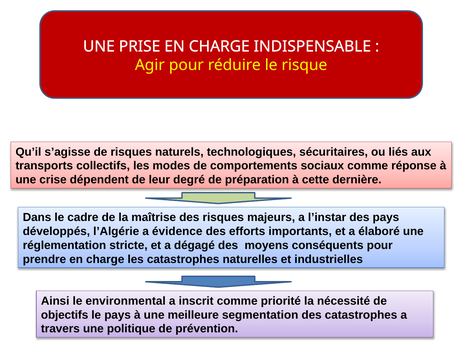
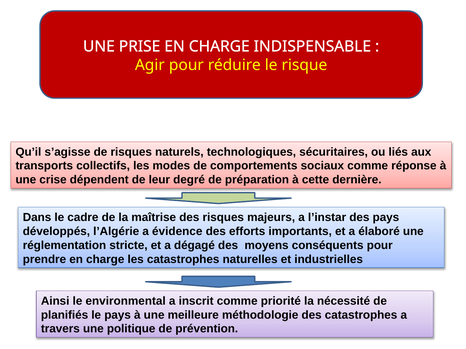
objectifs: objectifs -> planifiés (65, 315)
segmentation: segmentation -> méthodologie (260, 315)
